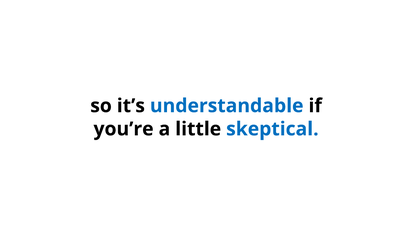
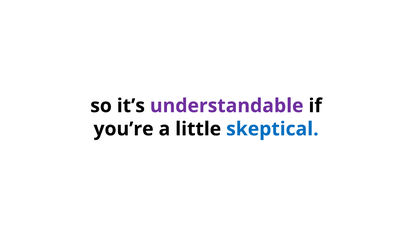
understandable colour: blue -> purple (227, 106)
